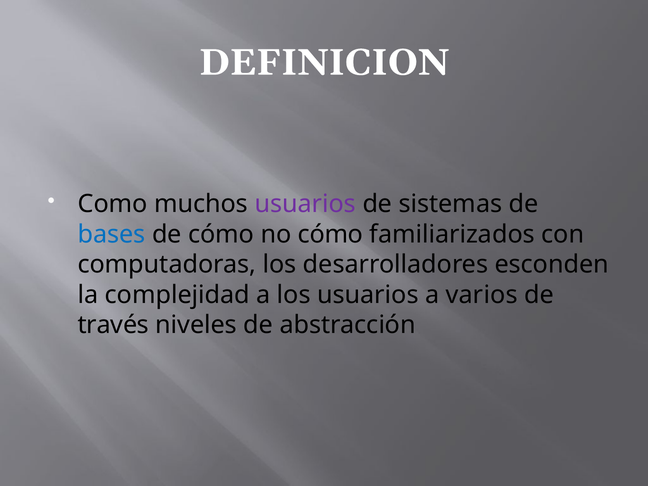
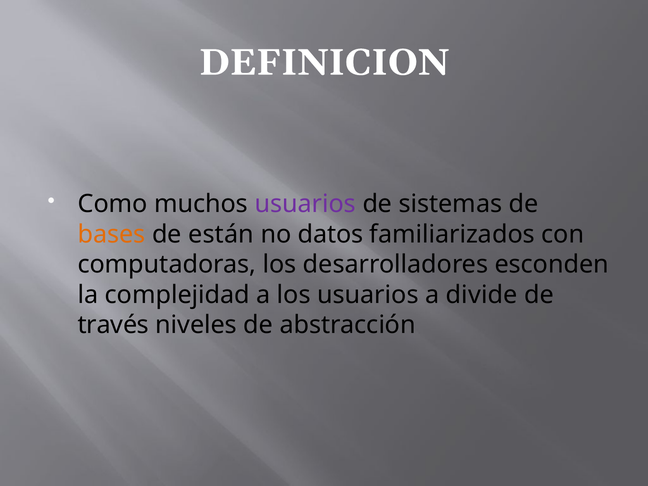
bases colour: blue -> orange (112, 234)
de cómo: cómo -> están (221, 234)
no cómo: cómo -> datos (331, 234)
varios: varios -> divide (482, 295)
